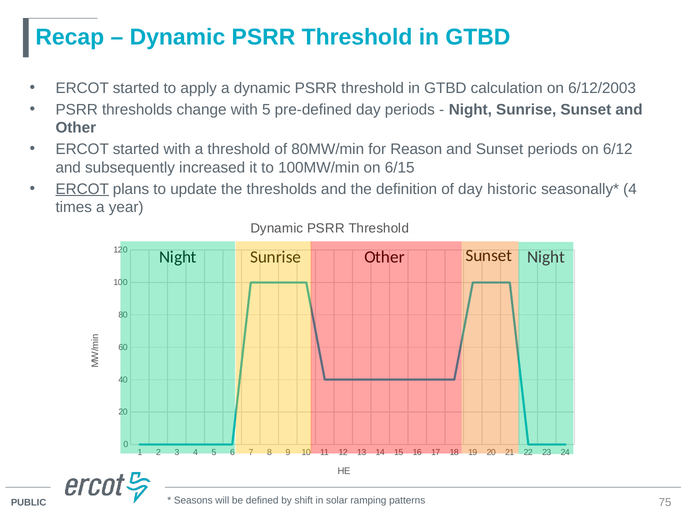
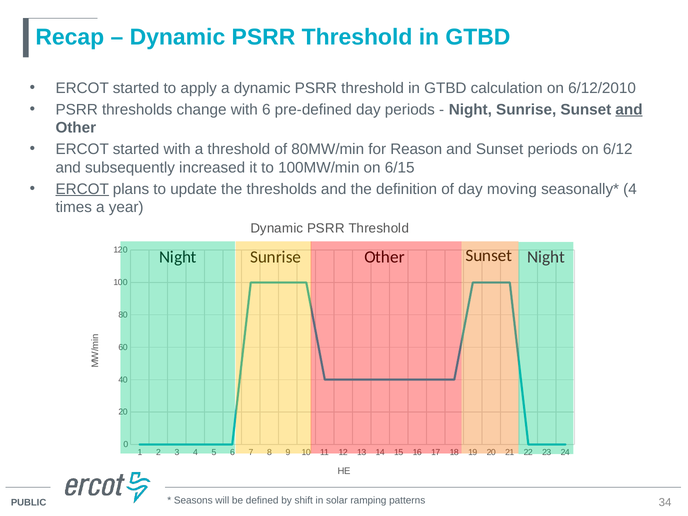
6/12/2003: 6/12/2003 -> 6/12/2010 (602, 88)
with 5: 5 -> 6 (266, 110)
and underline: none -> present (629, 110)
historic: historic -> moving (512, 189)
75: 75 -> 34 (665, 502)
